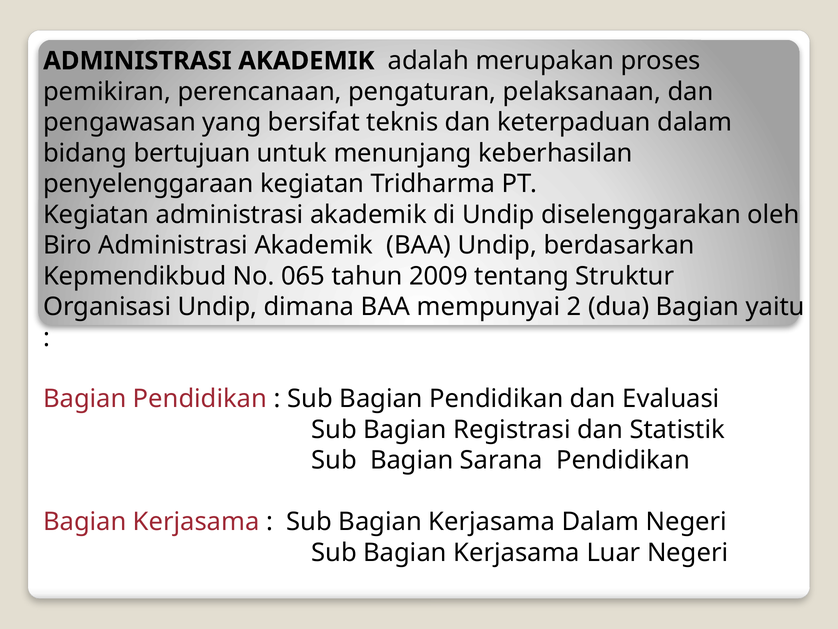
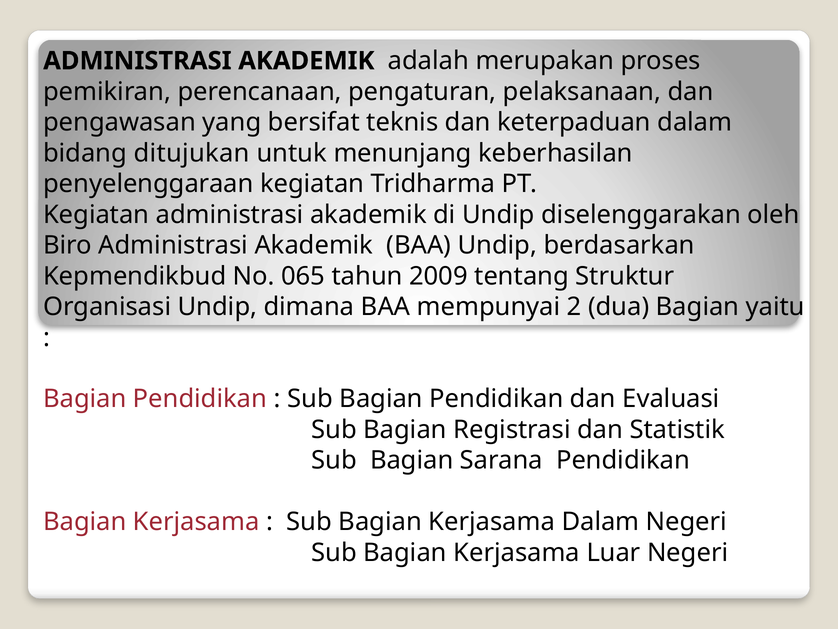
bertujuan: bertujuan -> ditujukan (192, 153)
